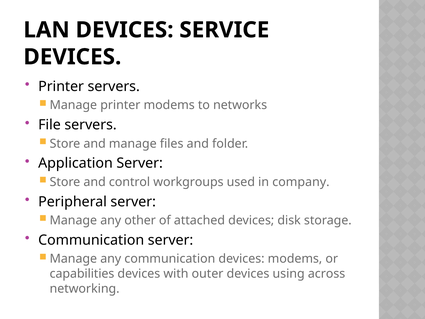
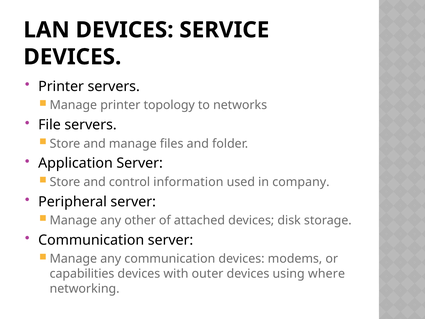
printer modems: modems -> topology (169, 105)
workgroups: workgroups -> information (188, 182)
across: across -> where (326, 273)
